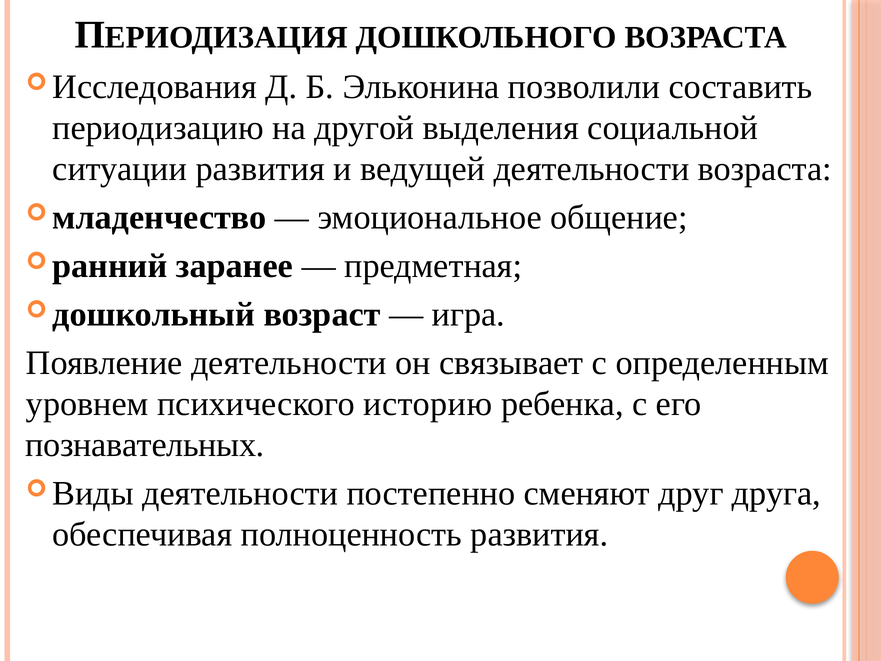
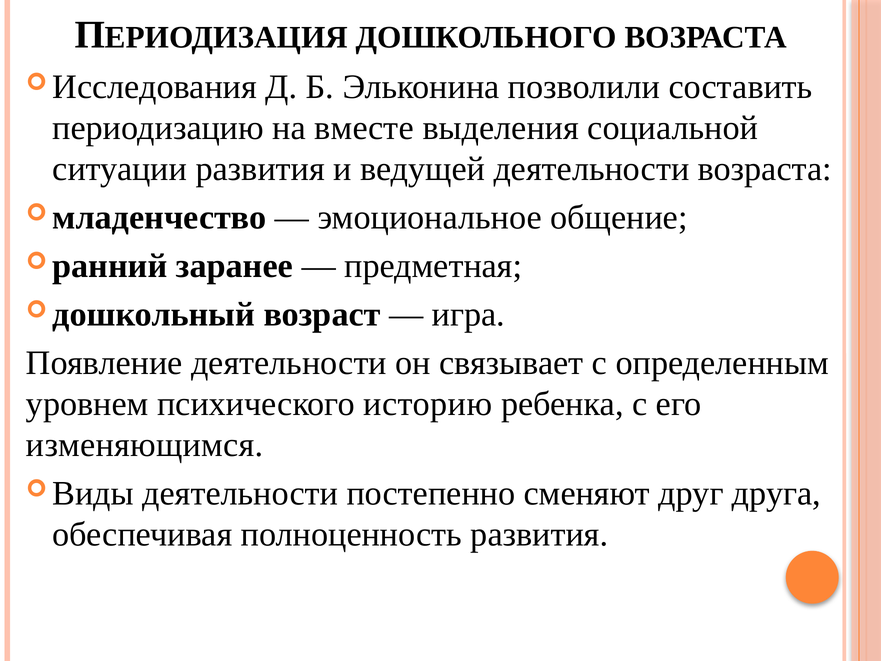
другой: другой -> вместе (364, 128)
познавательных: познавательных -> изменяющимся (145, 445)
